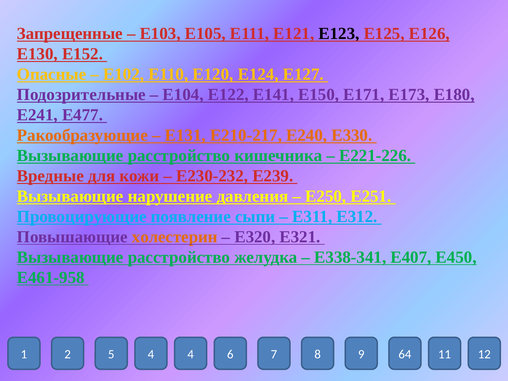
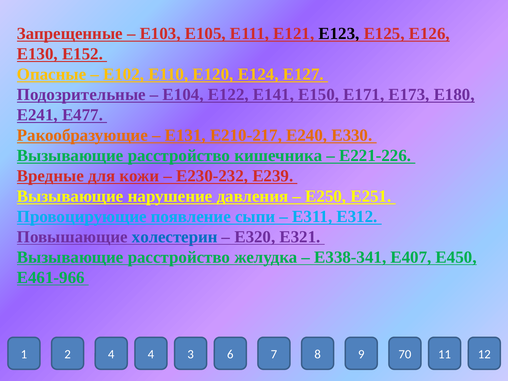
холестерин colour: orange -> blue (175, 237)
Е461-958: Е461-958 -> Е461-966 (51, 278)
2 5: 5 -> 4 (111, 354)
4 4: 4 -> 3 (191, 354)
64: 64 -> 70 (405, 354)
